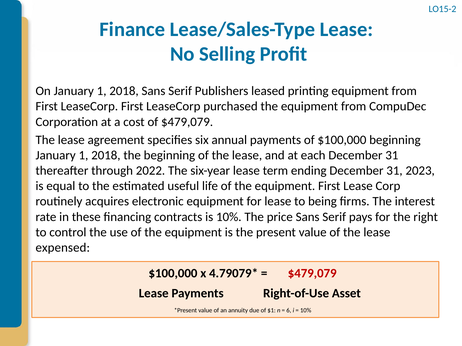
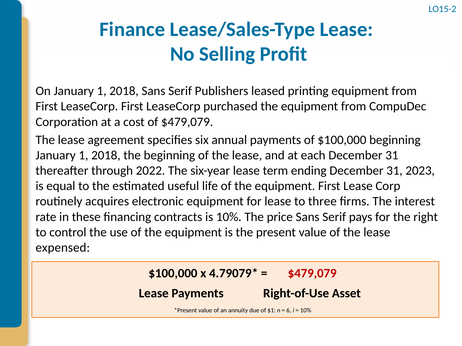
being: being -> three (322, 202)
